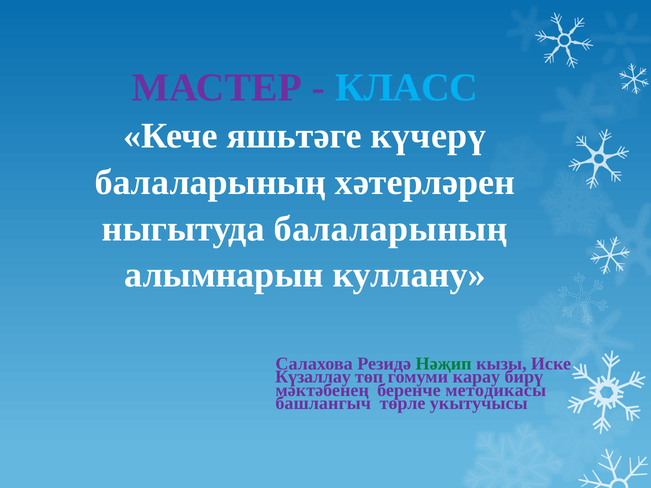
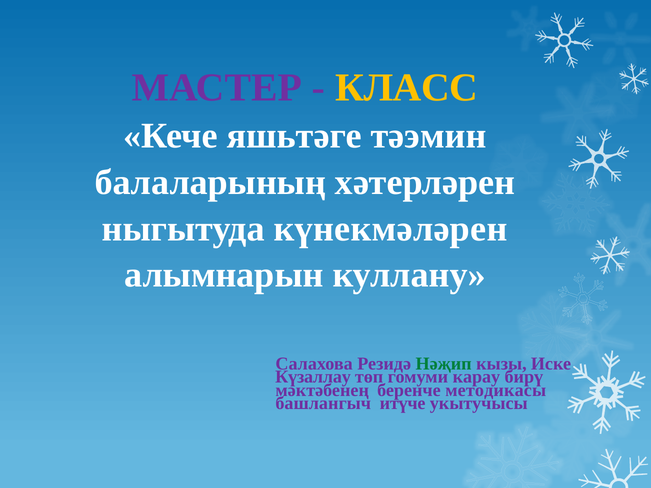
КЛАСС colour: light blue -> yellow (407, 88)
күчерү: күчерү -> тәэмин (429, 136)
ныгытуда балаларының: балаларының -> күнекмәләрен (391, 229)
төрле: төрле -> итүче (403, 404)
